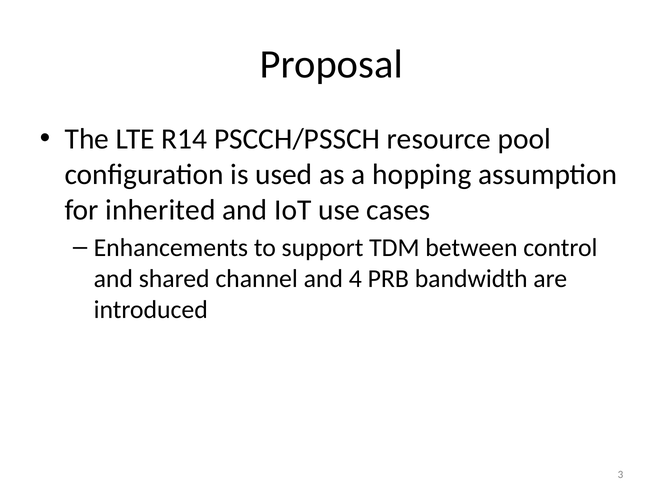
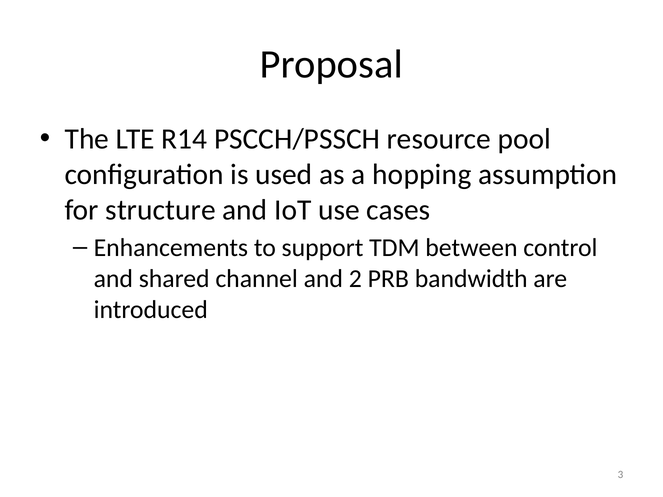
inherited: inherited -> structure (161, 210)
4: 4 -> 2 (355, 279)
